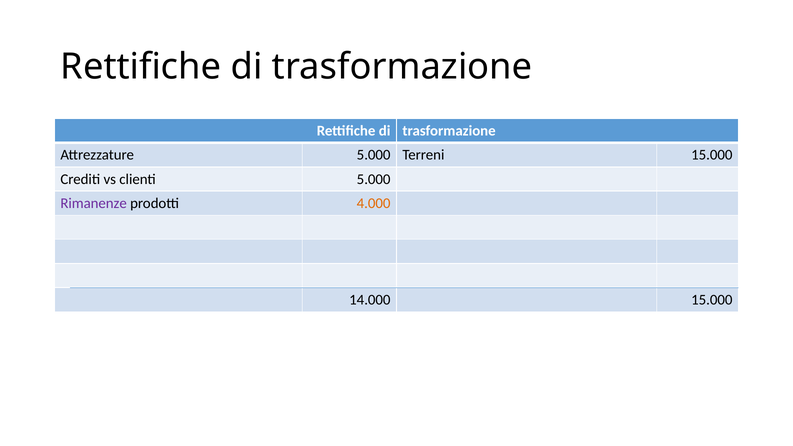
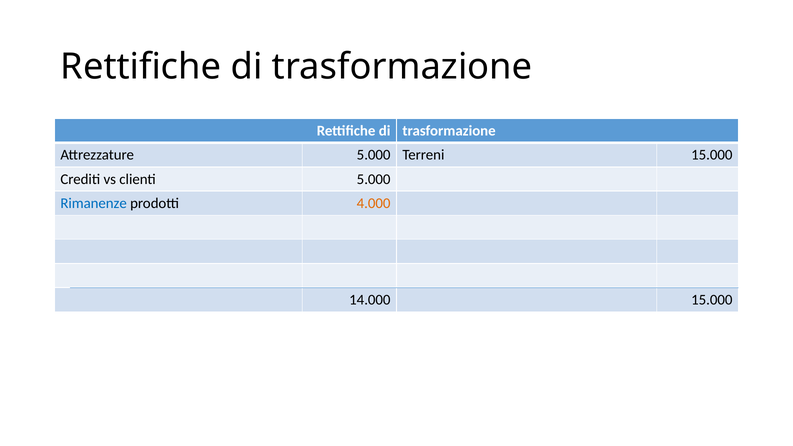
Rimanenze colour: purple -> blue (94, 203)
